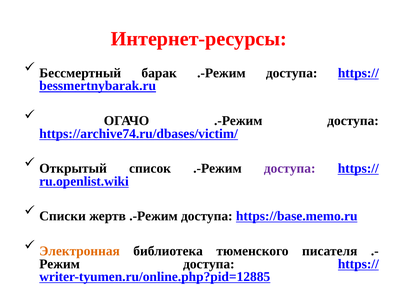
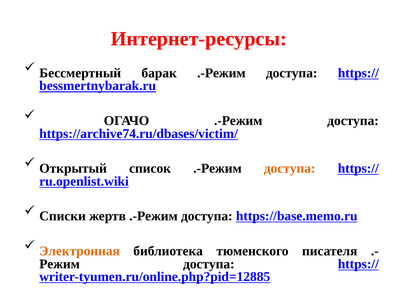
доступа colour: purple -> orange (290, 168)
